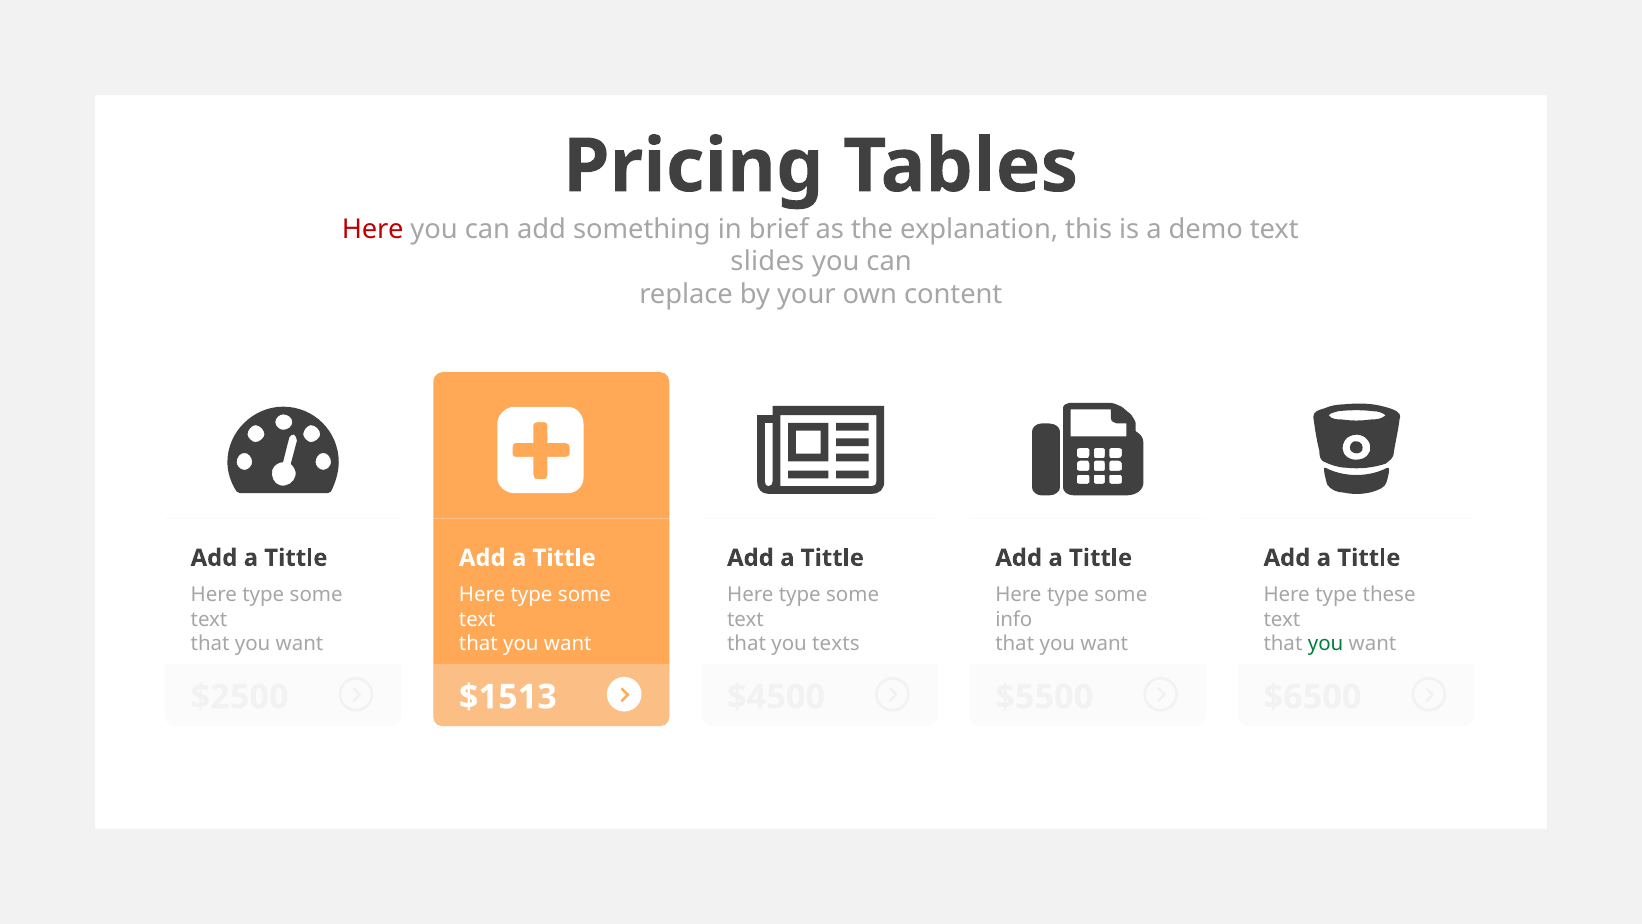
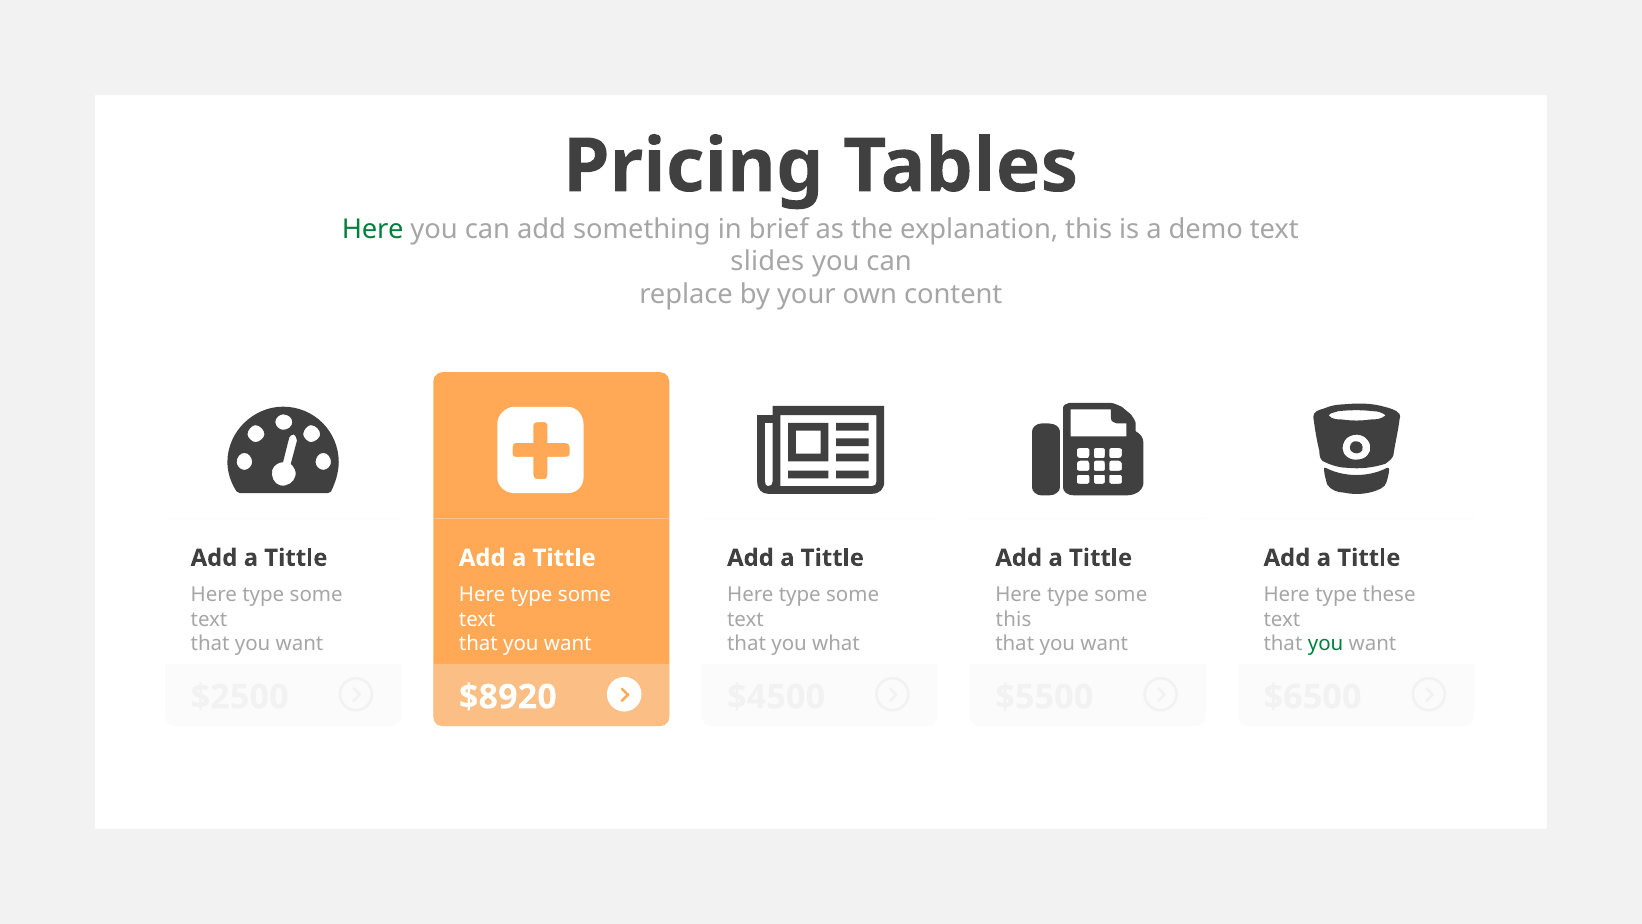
Here colour: red -> green (373, 229)
info: info -> this (1014, 619)
texts: texts -> what (836, 644)
$1513: $1513 -> $8920 (508, 697)
